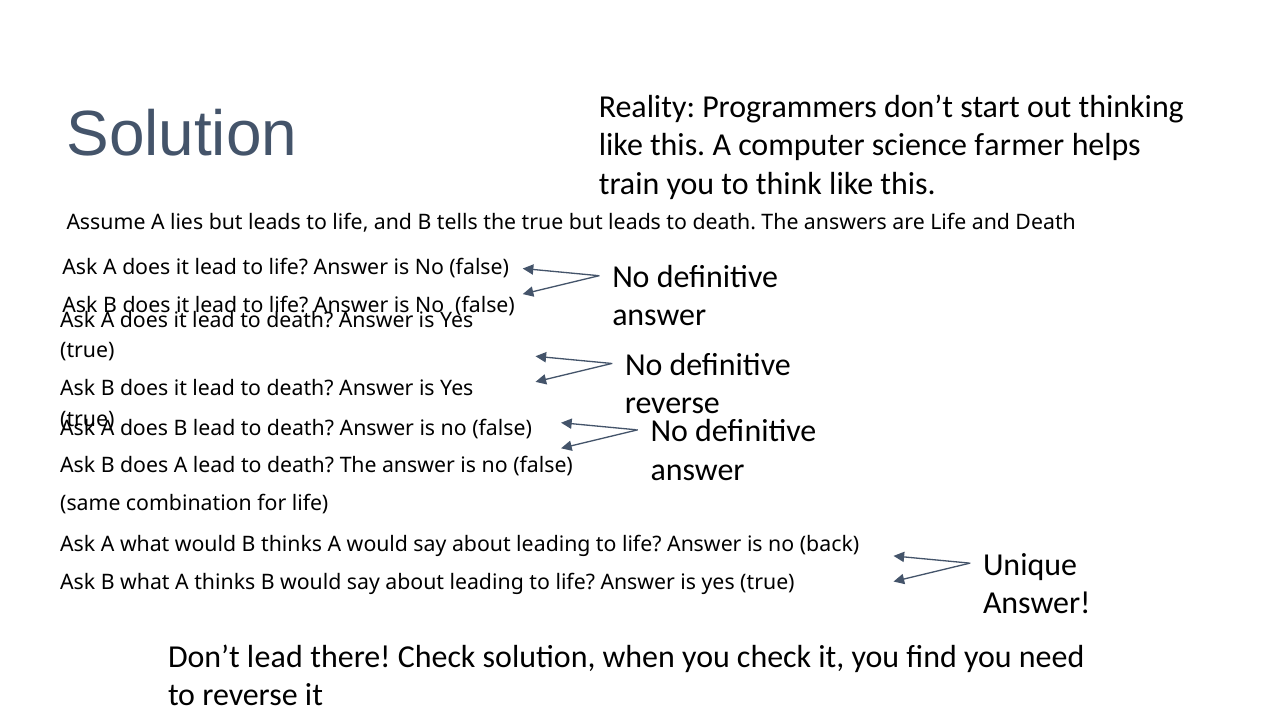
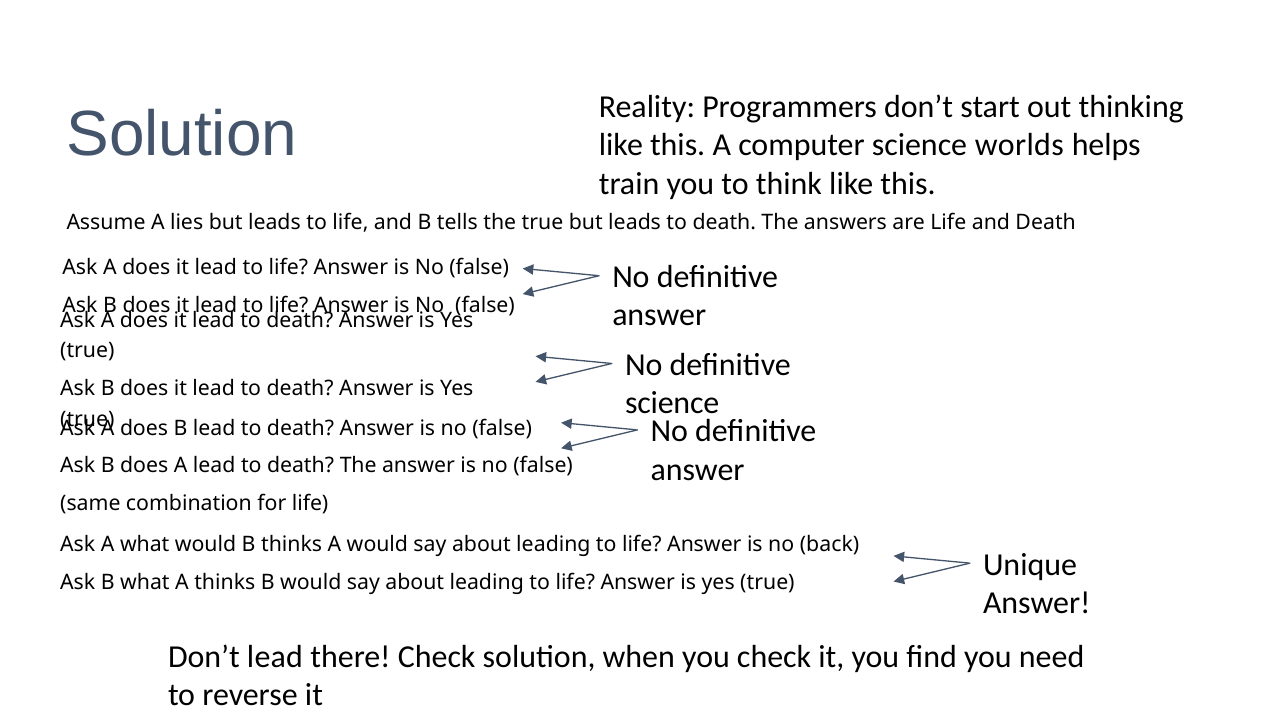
farmer: farmer -> worlds (1019, 145)
reverse: reverse -> science (672, 403)
